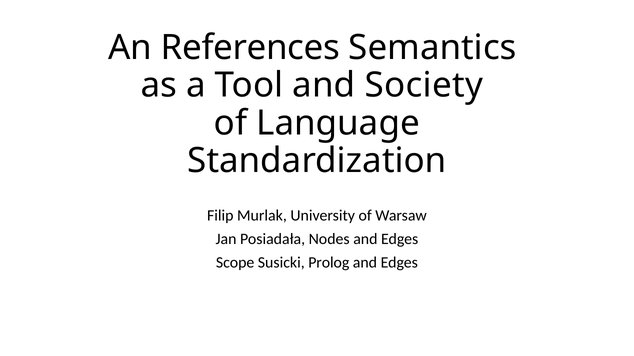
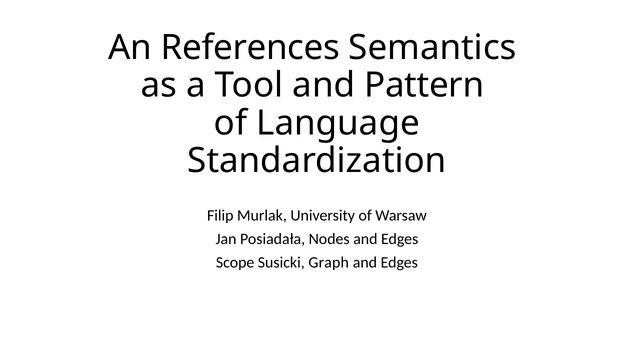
Society: Society -> Pattern (424, 85)
Prolog: Prolog -> Graph (329, 263)
